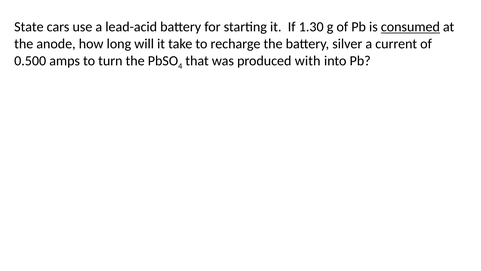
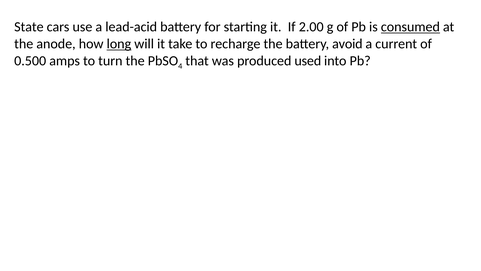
1.30: 1.30 -> 2.00 (311, 27)
long underline: none -> present (119, 44)
silver: silver -> avoid (347, 44)
with: with -> used (308, 61)
